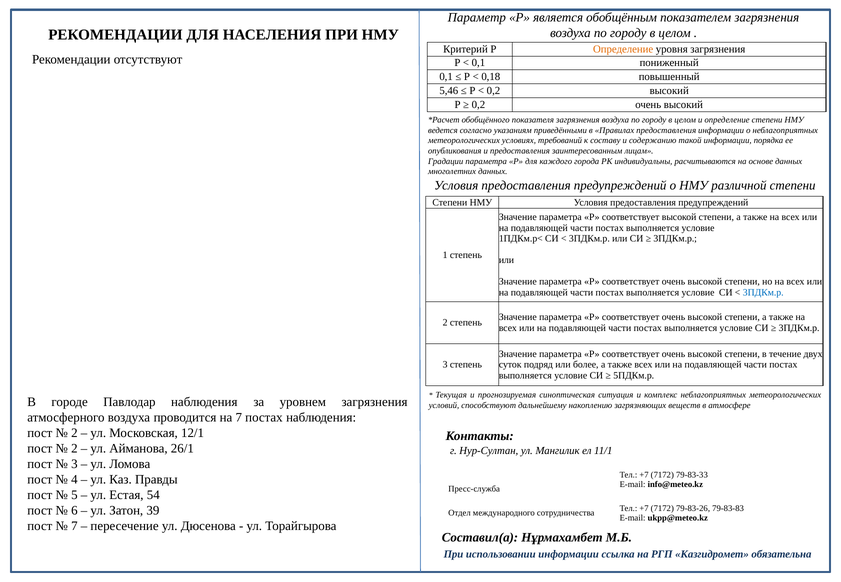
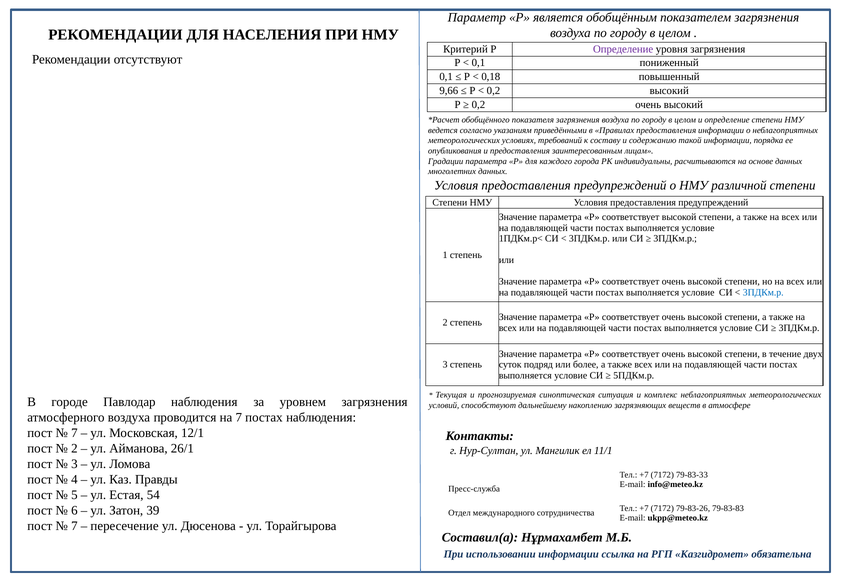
Определение colour: orange -> purple (623, 49)
5,46: 5,46 -> 9,66 (449, 91)
2: 2 -> 7 (74, 433)
